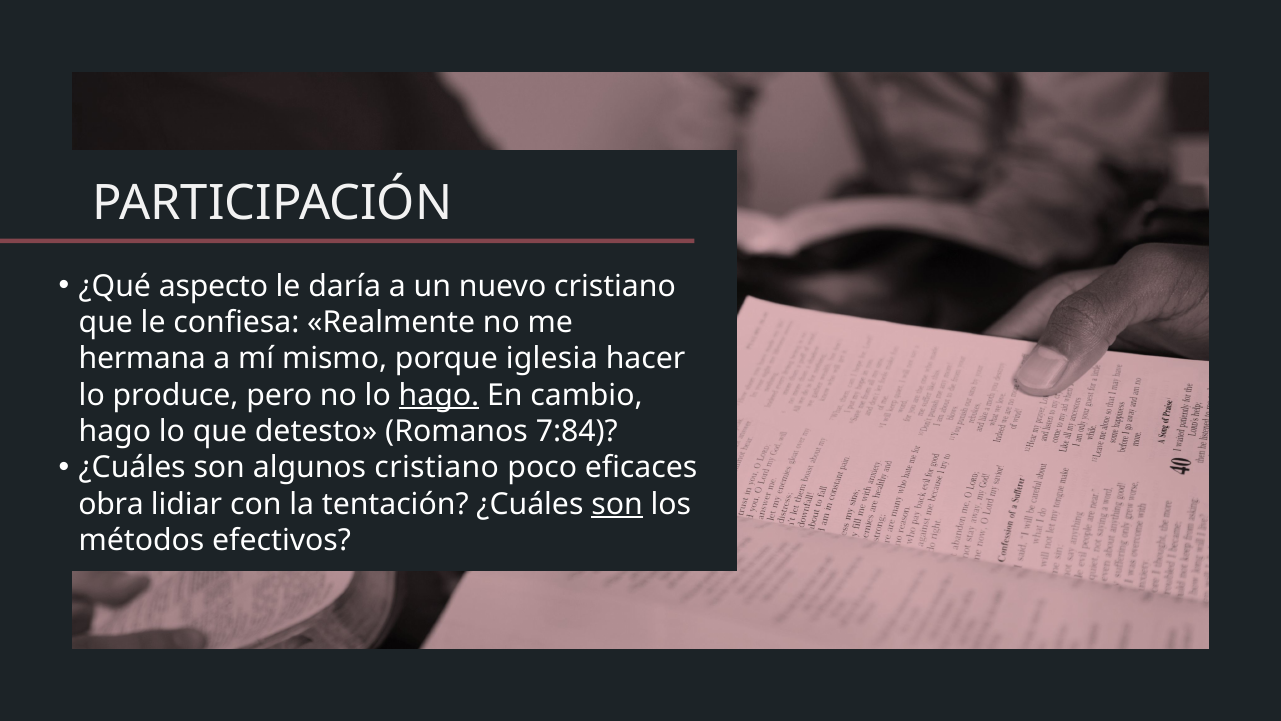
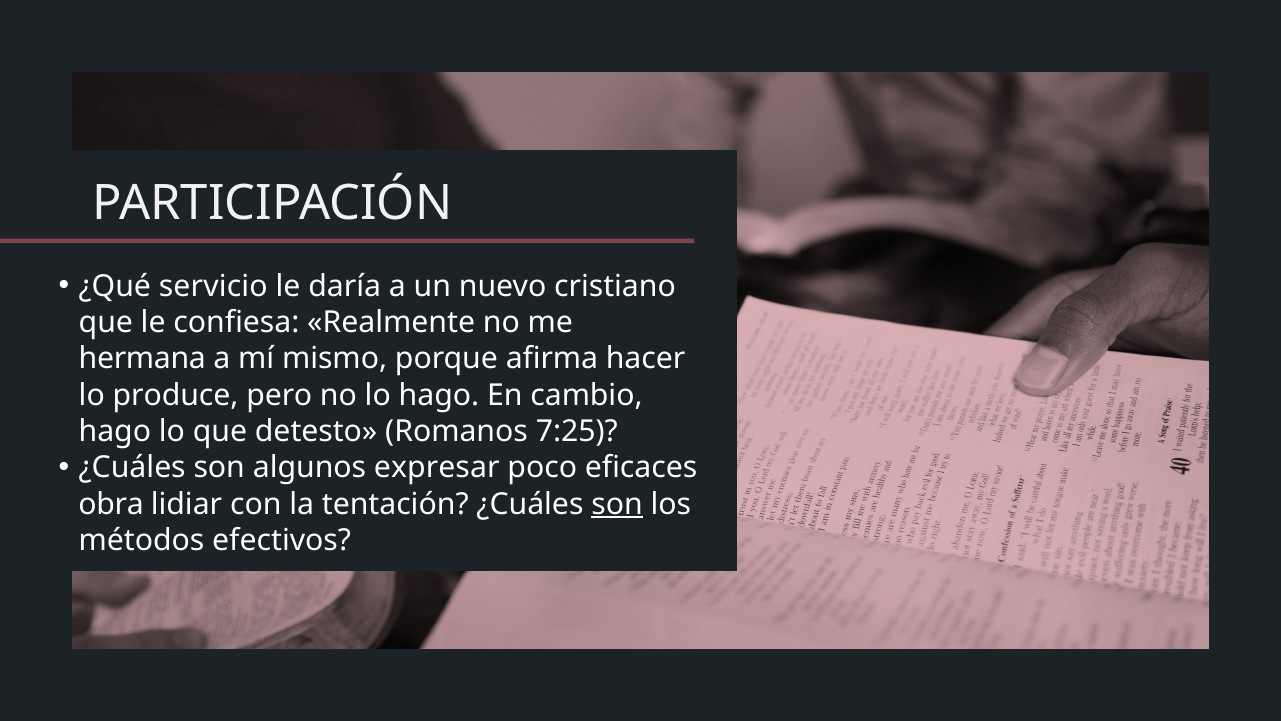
aspecto: aspecto -> servicio (213, 286)
iglesia: iglesia -> afirma (552, 359)
hago underline: present -> none (439, 395)
7:84: 7:84 -> 7:25 (577, 431)
algunos cristiano: cristiano -> expresar (437, 467)
